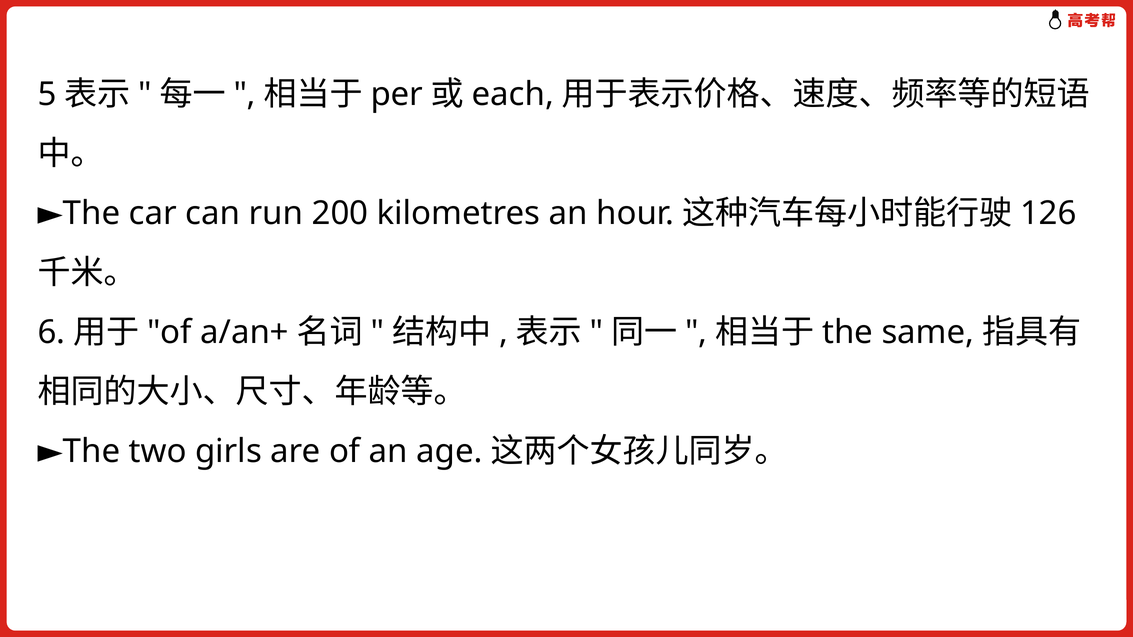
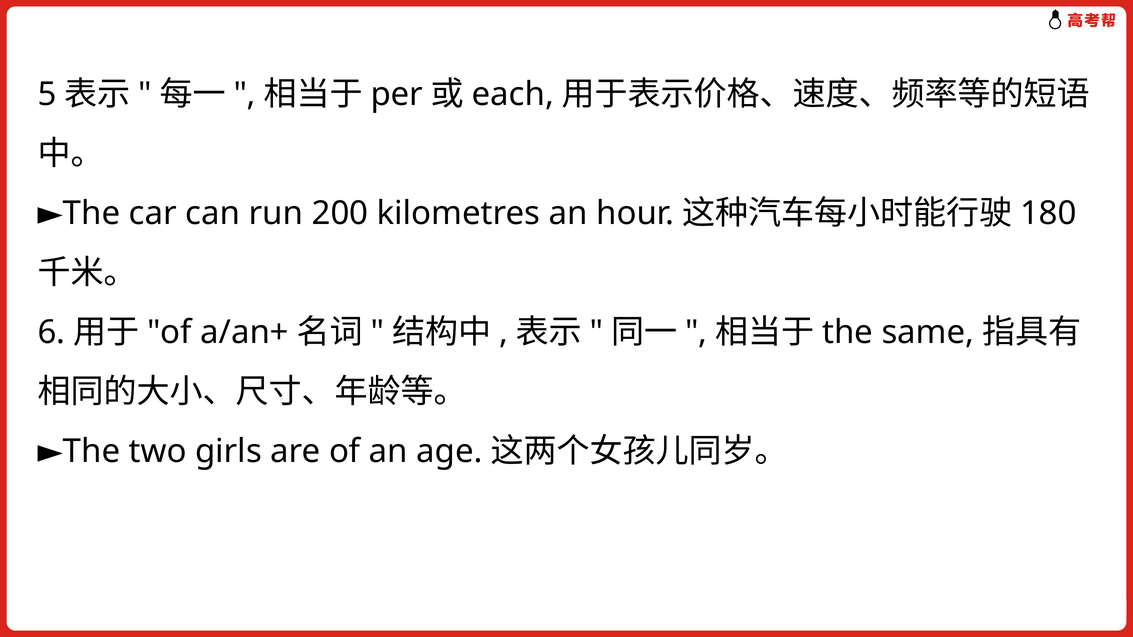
126: 126 -> 180 (1048, 214)
